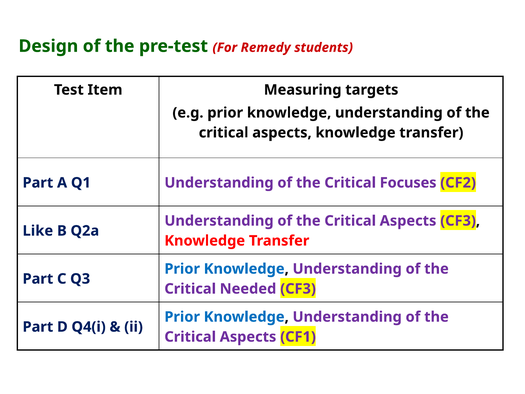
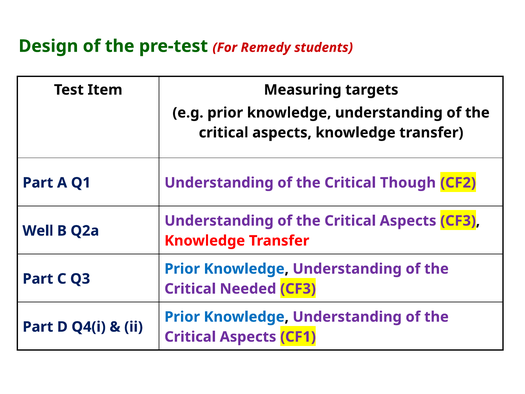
Focuses: Focuses -> Though (408, 183)
Like: Like -> Well (38, 231)
